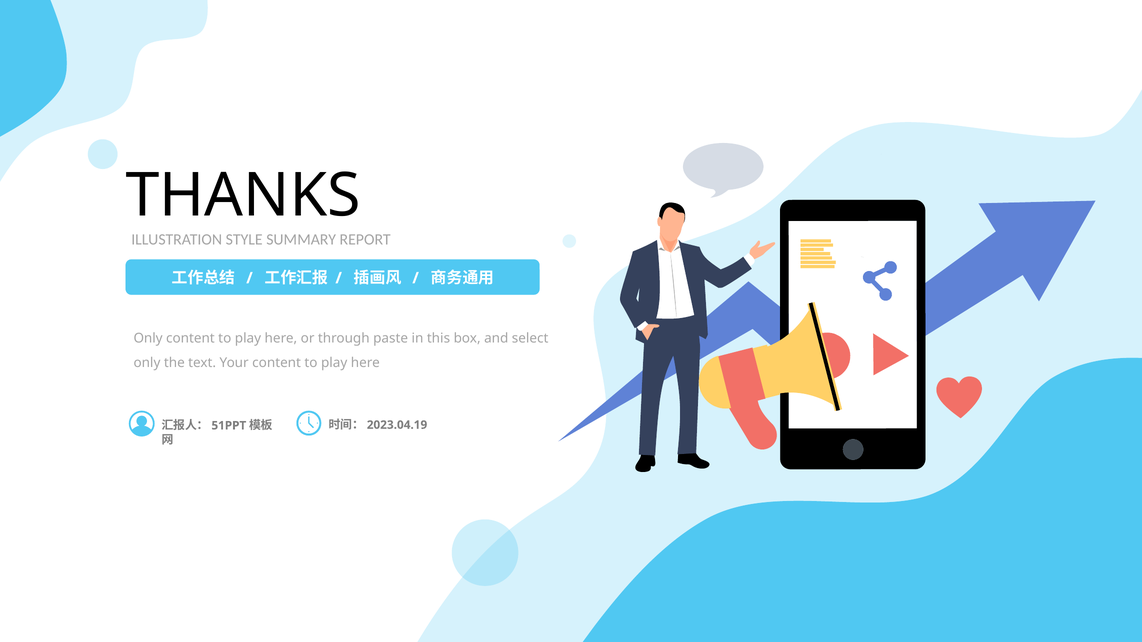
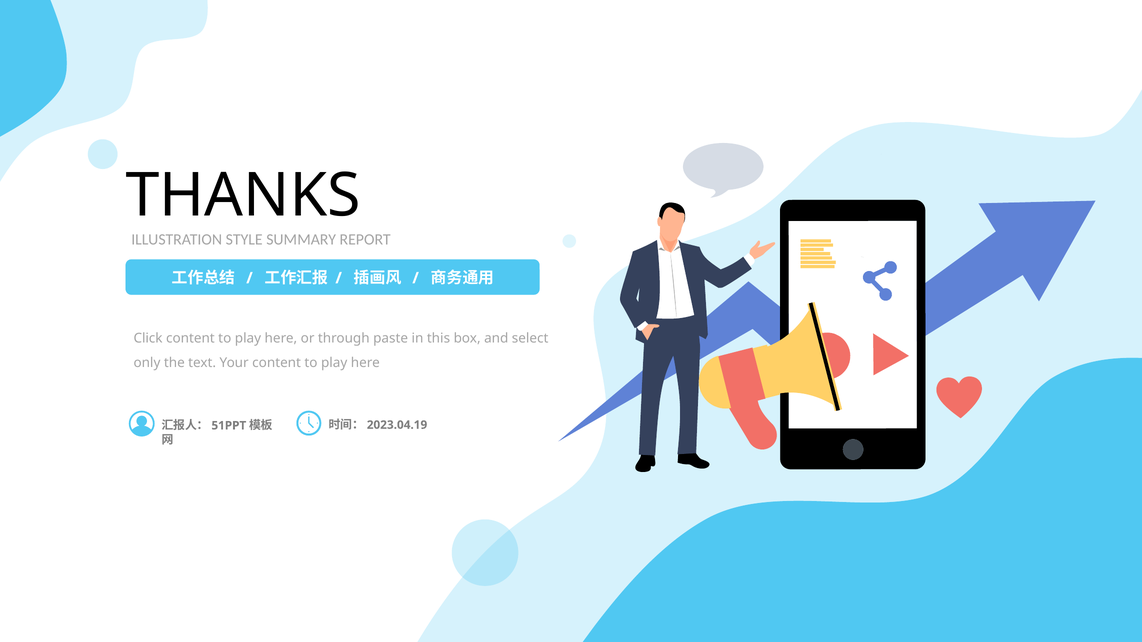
Only: Only -> Click (148, 339)
